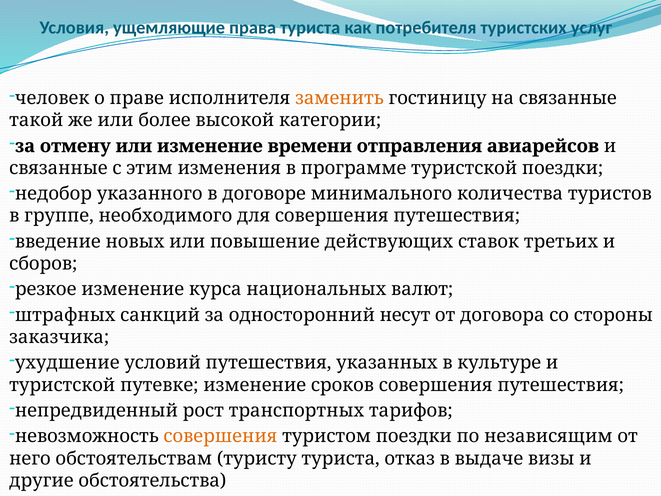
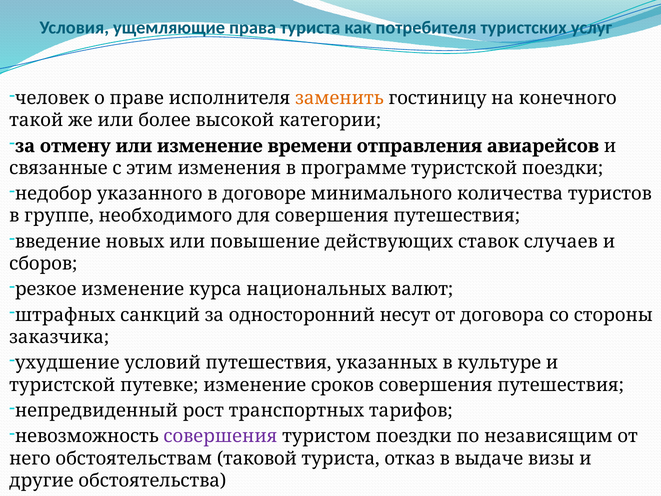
на связанные: связанные -> конечного (568, 98)
третьих: третьих -> случаев (561, 241)
совершения colour: orange -> purple (220, 436)
туристу: туристу -> таковой (257, 458)
